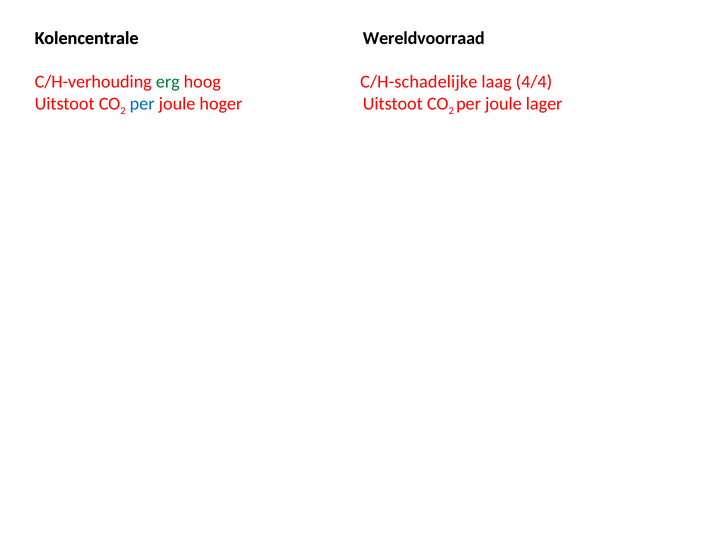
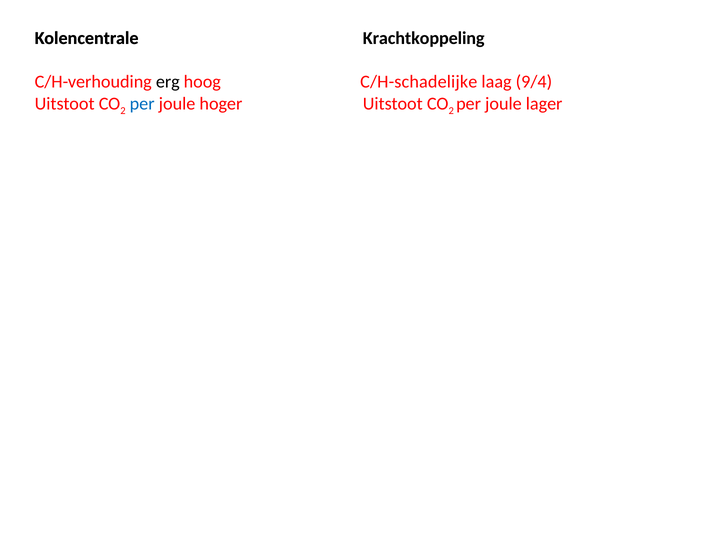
Wereldvoorraad: Wereldvoorraad -> Krachtkoppeling (424, 38)
erg colour: green -> black (168, 82)
4/4: 4/4 -> 9/4 (534, 82)
